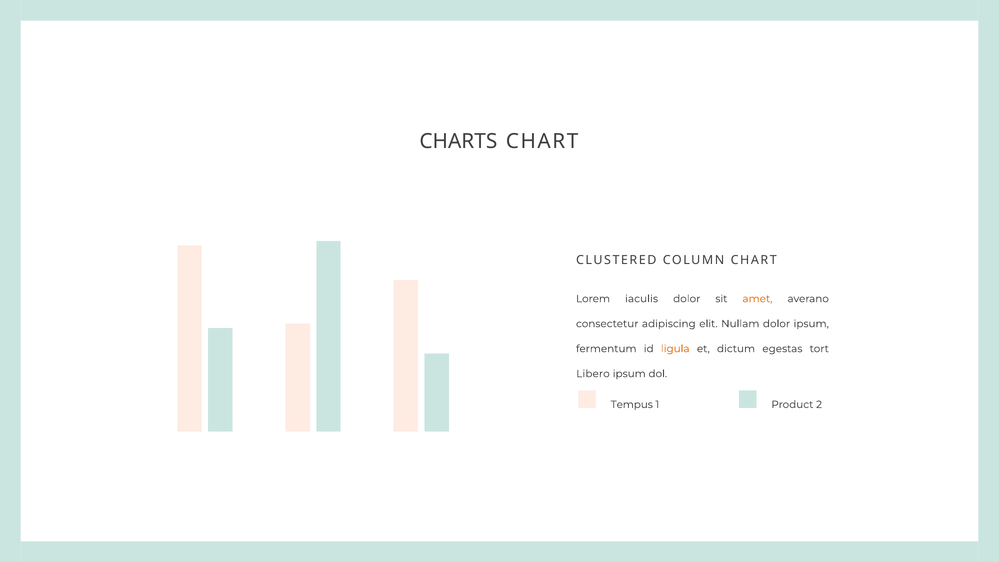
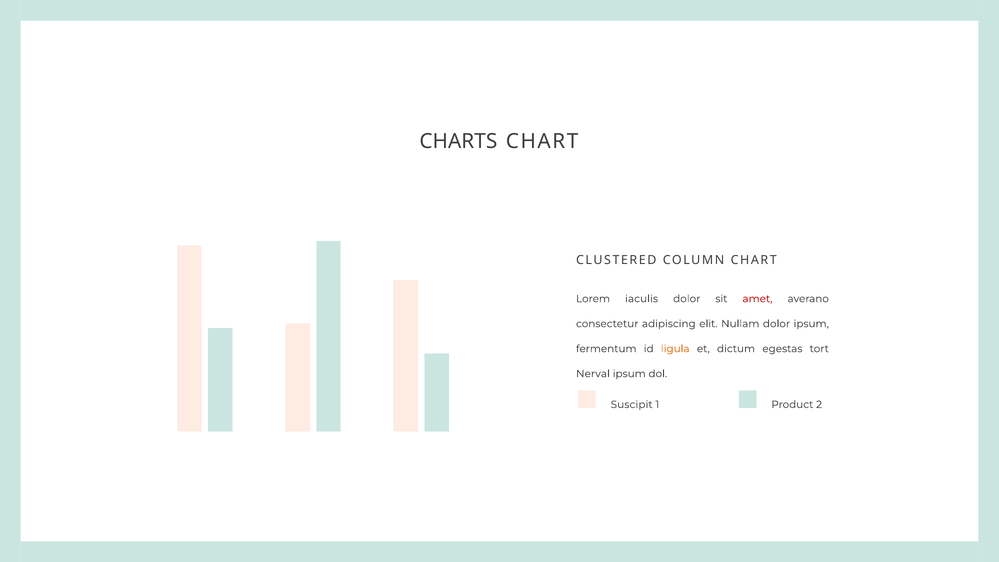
amet colour: orange -> red (757, 299)
Libero: Libero -> Nerval (593, 374)
Tempus: Tempus -> Suscipit (632, 404)
